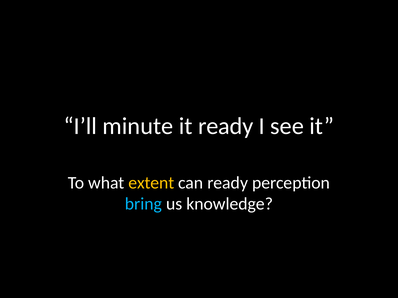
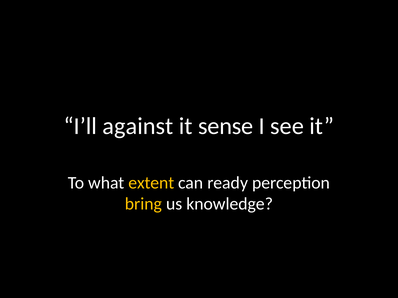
minute: minute -> against (138, 126)
it ready: ready -> sense (226, 126)
bring colour: light blue -> yellow (144, 204)
